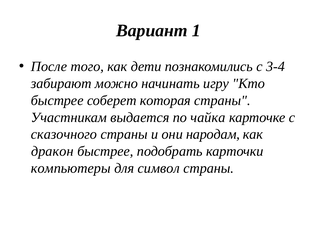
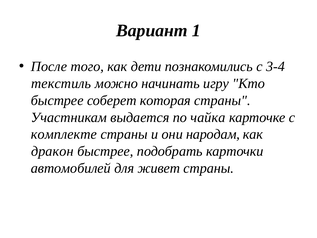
забирают: забирают -> текстиль (61, 83)
сказочного: сказочного -> комплекте (64, 134)
компьютеры: компьютеры -> автомобилей (71, 168)
символ: символ -> живет (159, 168)
